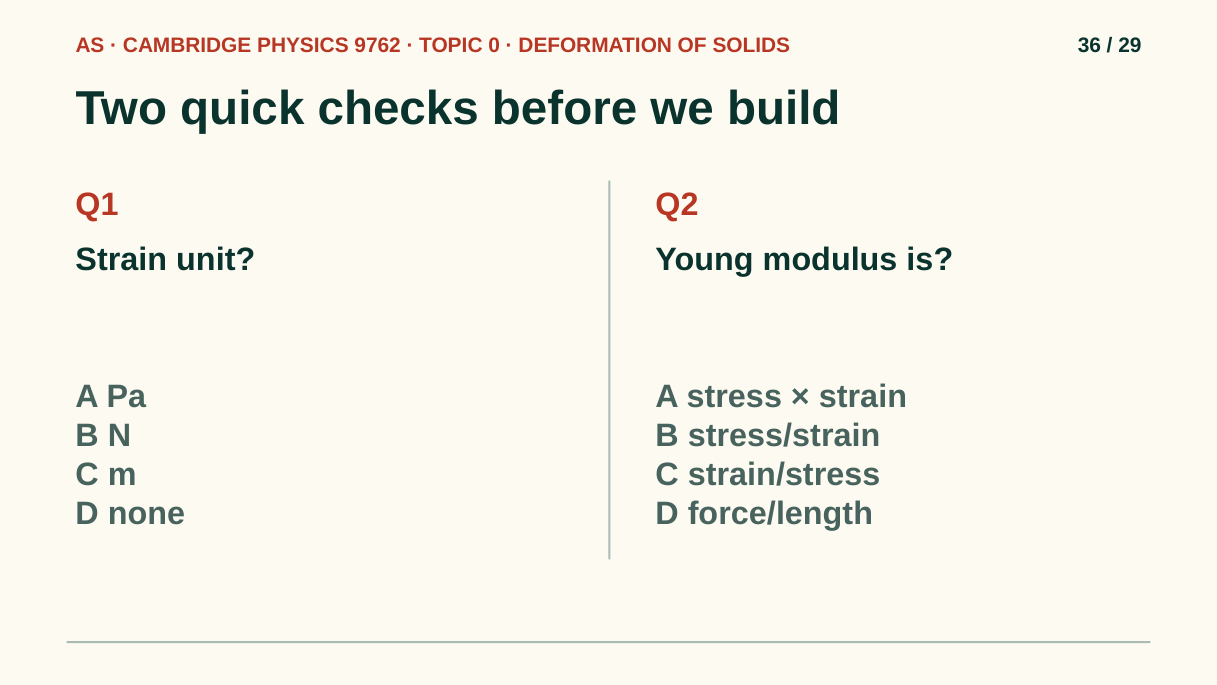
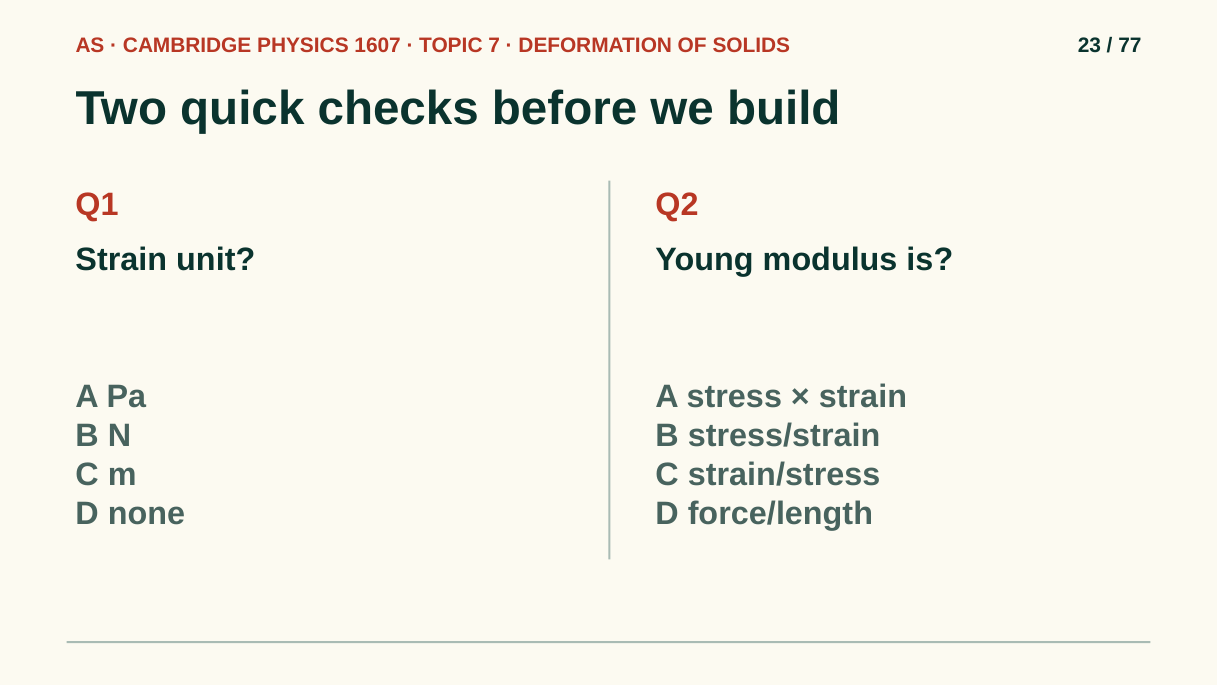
9762: 9762 -> 1607 (378, 45)
0: 0 -> 7 (494, 45)
36: 36 -> 23 (1089, 45)
29: 29 -> 77 (1130, 45)
